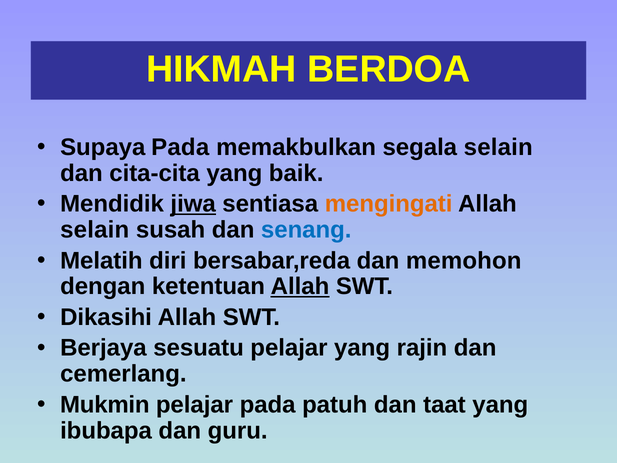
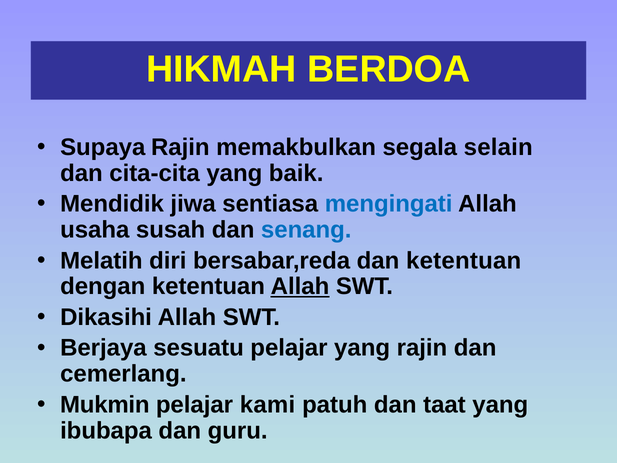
Supaya Pada: Pada -> Rajin (180, 147)
jiwa underline: present -> none (193, 204)
mengingati colour: orange -> blue (389, 204)
selain: selain -> usaha (95, 230)
dan memohon: memohon -> ketentuan (464, 260)
pelajar pada: pada -> kami (267, 405)
